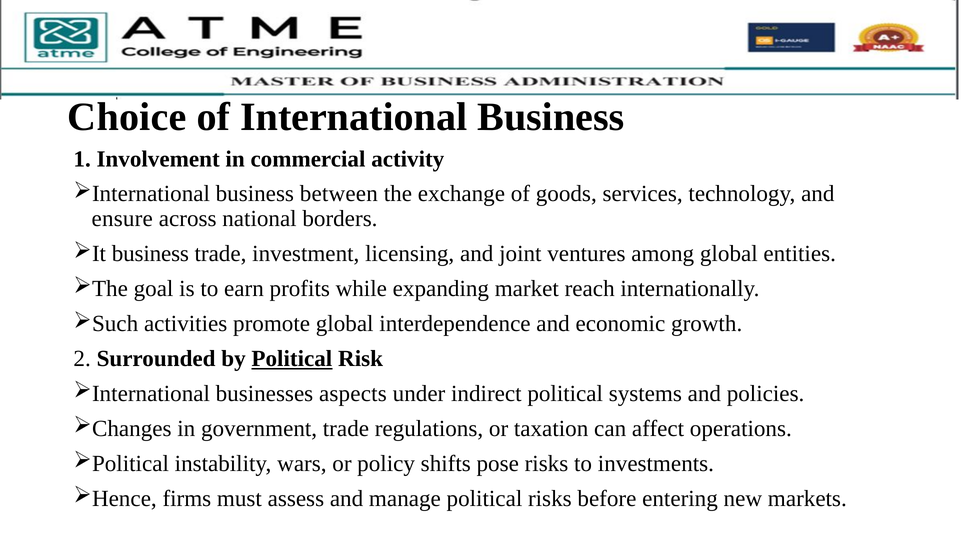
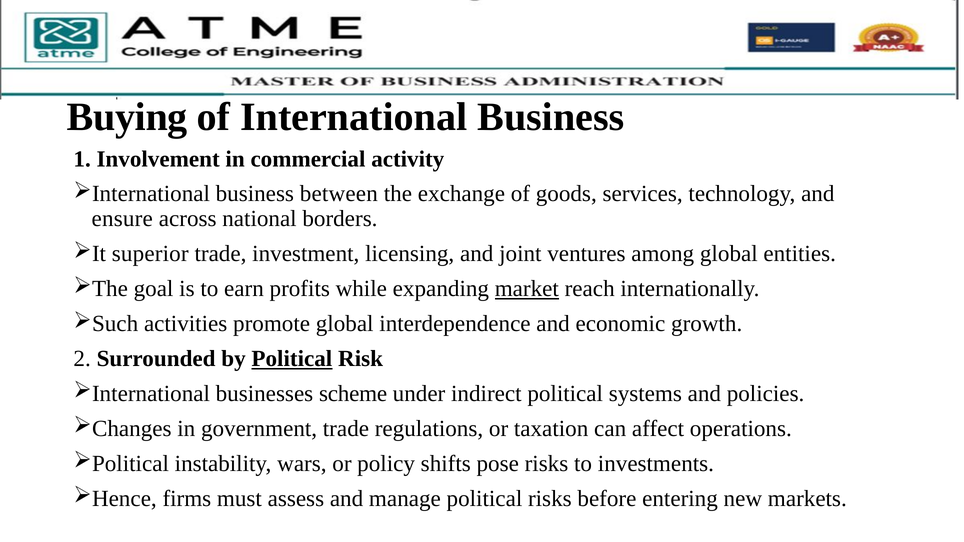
Choice: Choice -> Buying (127, 117)
business: business -> superior (150, 254)
market underline: none -> present (527, 289)
aspects: aspects -> scheme (353, 394)
